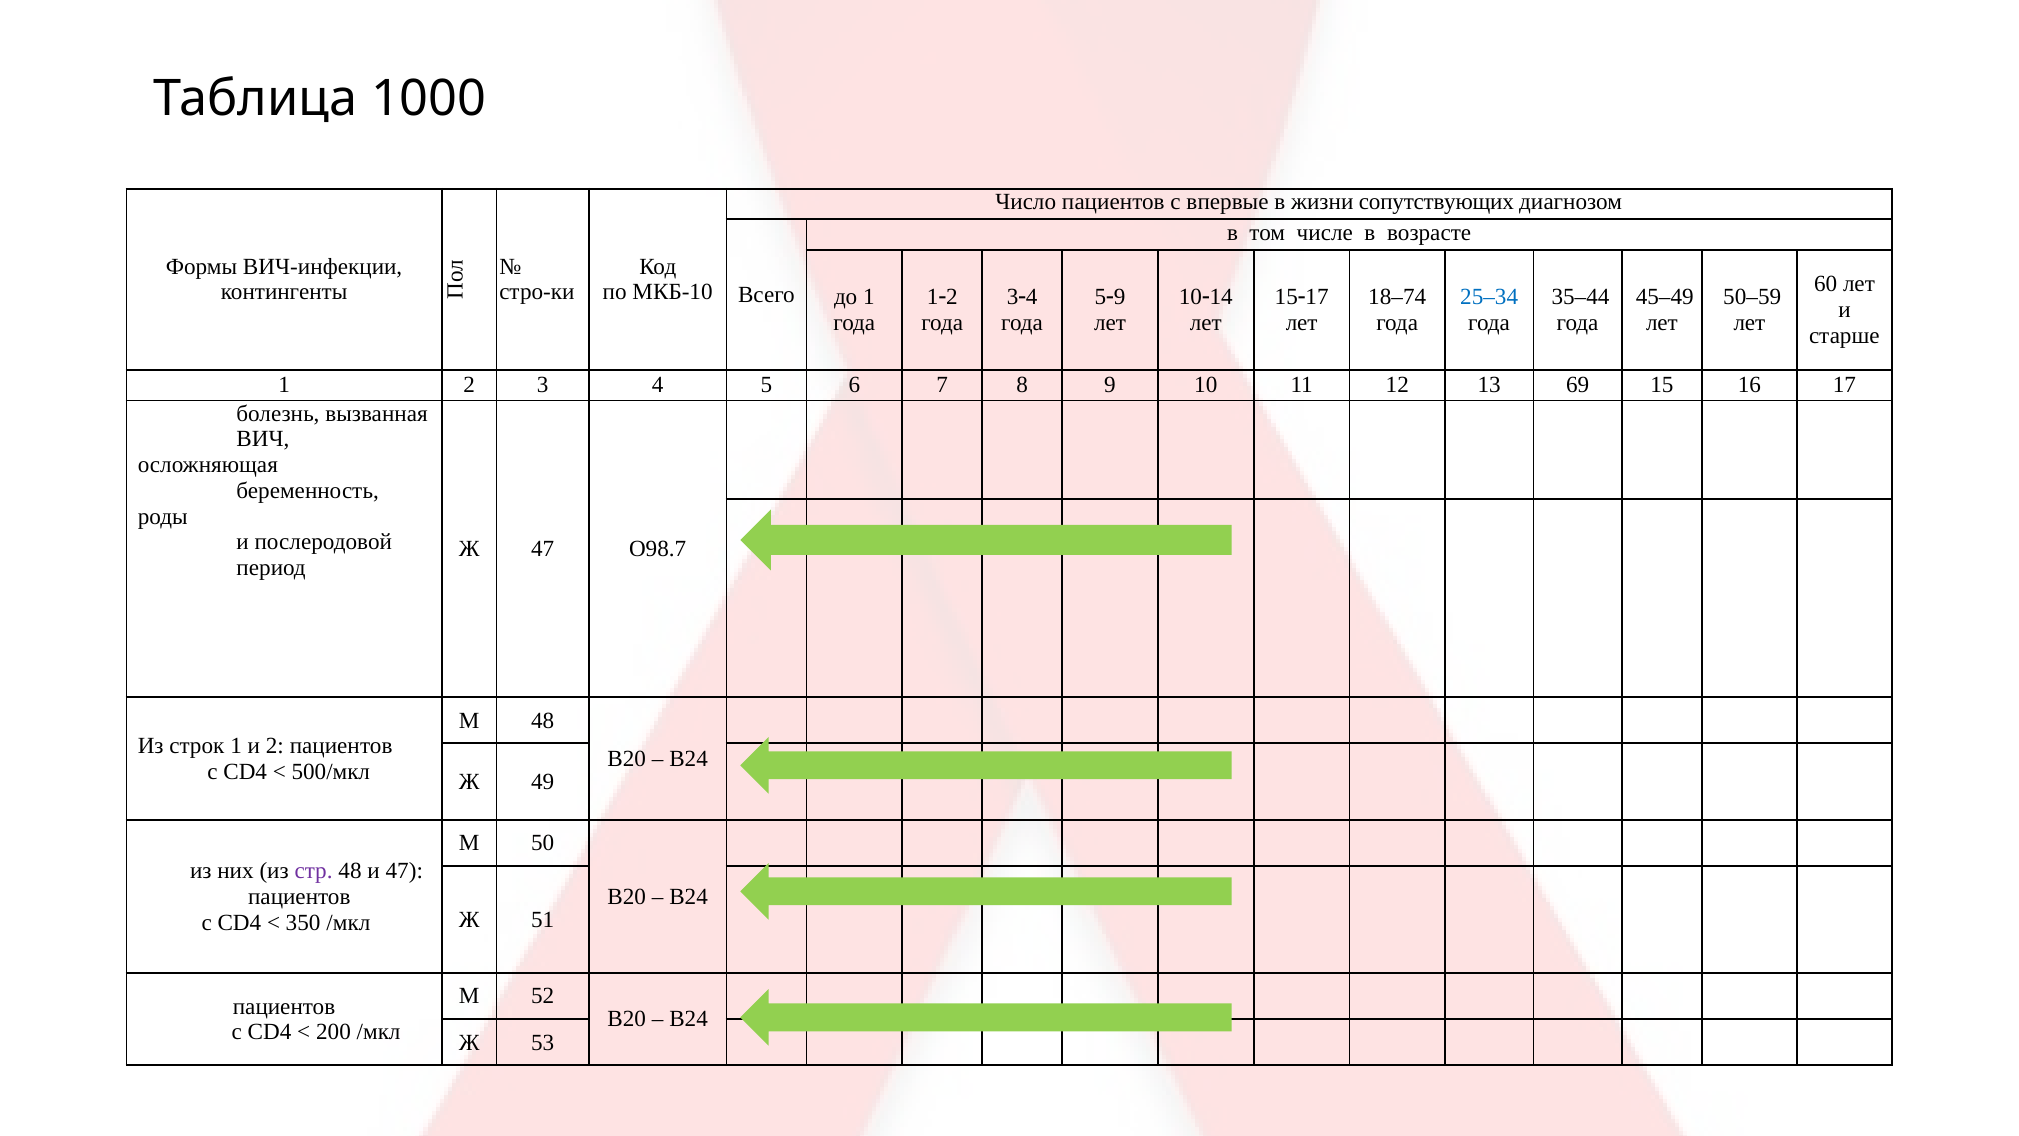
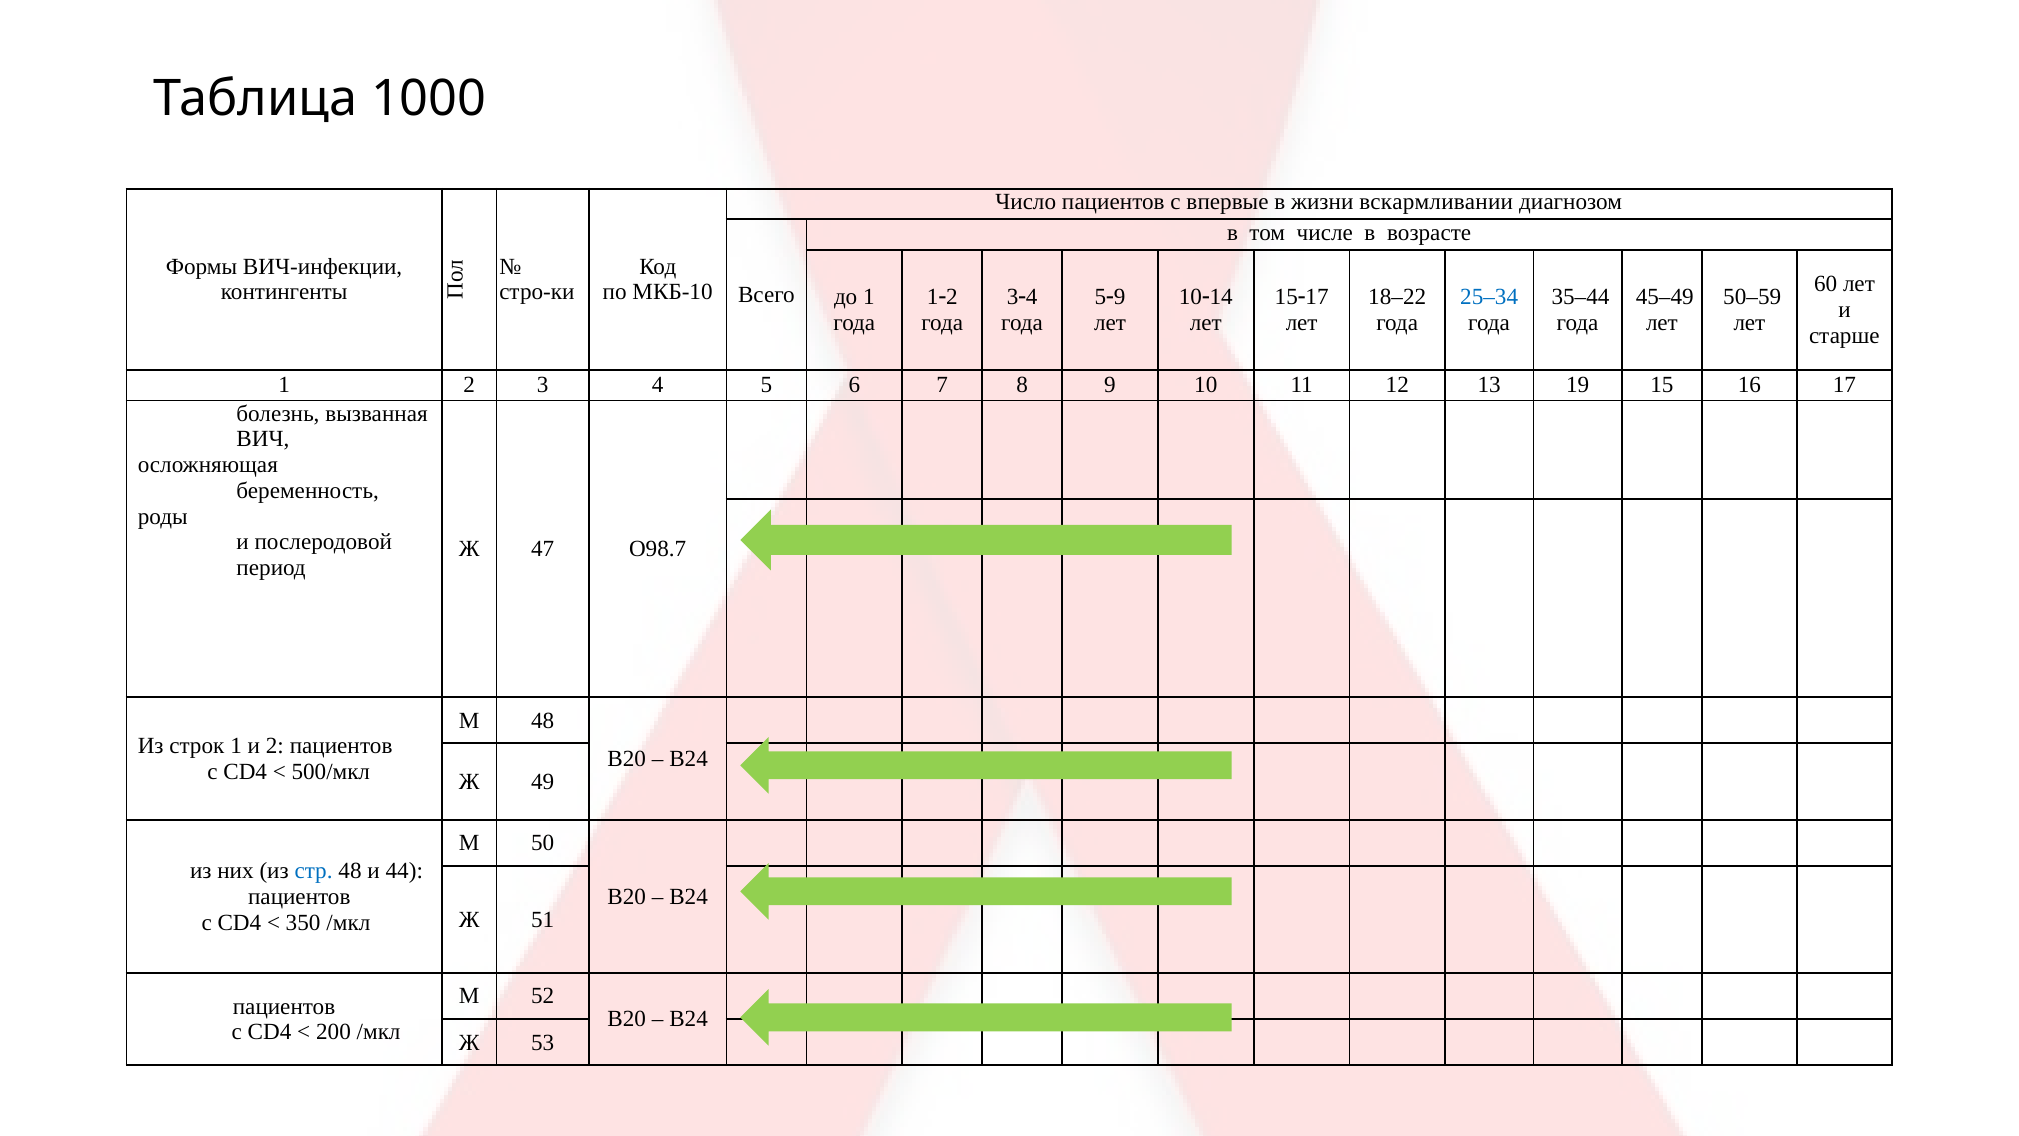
сопутствующих: сопутствующих -> вскармливании (1436, 202)
18–74: 18–74 -> 18–22 (1397, 297)
69: 69 -> 19 (1578, 385)
стр colour: purple -> blue (314, 871)
и 47: 47 -> 44 (404, 871)
